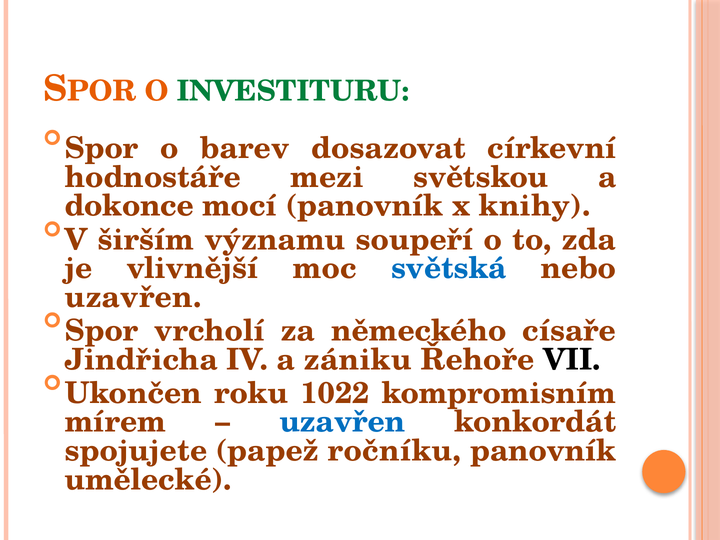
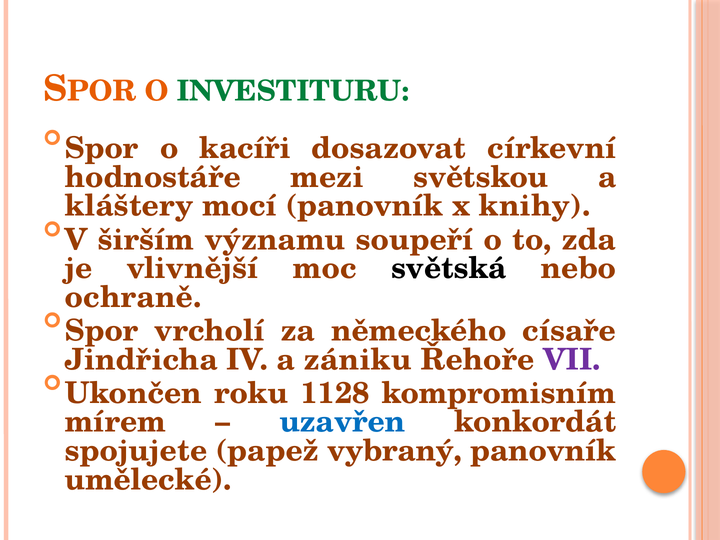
barev: barev -> kacíři (245, 148)
dokonce: dokonce -> kláštery (129, 206)
světská colour: blue -> black (449, 268)
uzavřen: uzavřen -> ochraně (133, 297)
VII colour: black -> purple (572, 360)
1022: 1022 -> 1128 (335, 393)
ročníku: ročníku -> vybraný (395, 451)
